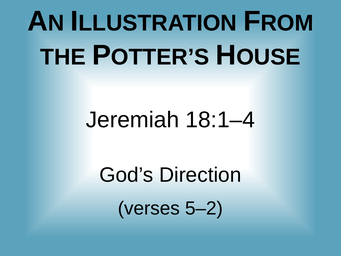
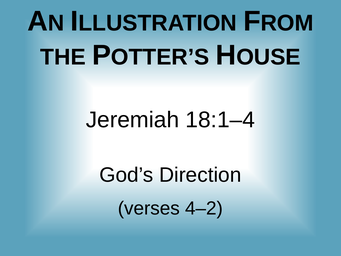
5–2: 5–2 -> 4–2 (204, 208)
